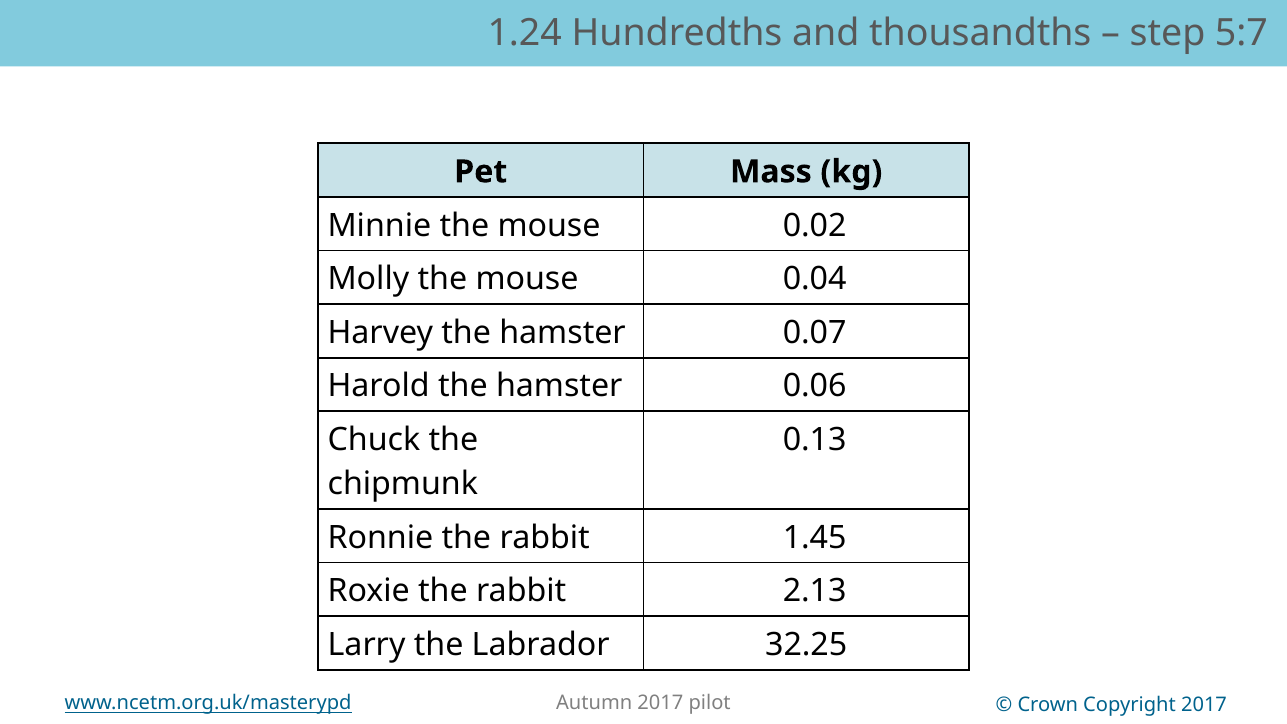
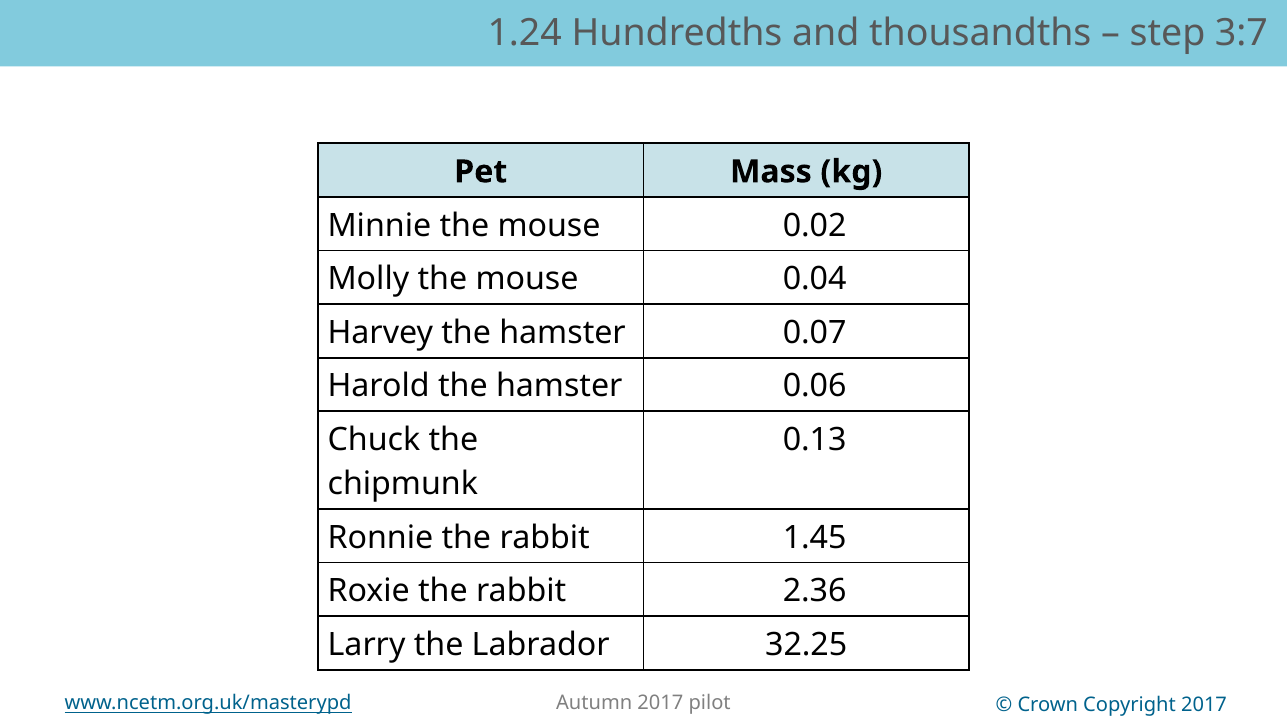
5:7: 5:7 -> 3:7 (1241, 33)
2.13: 2.13 -> 2.36 (815, 591)
